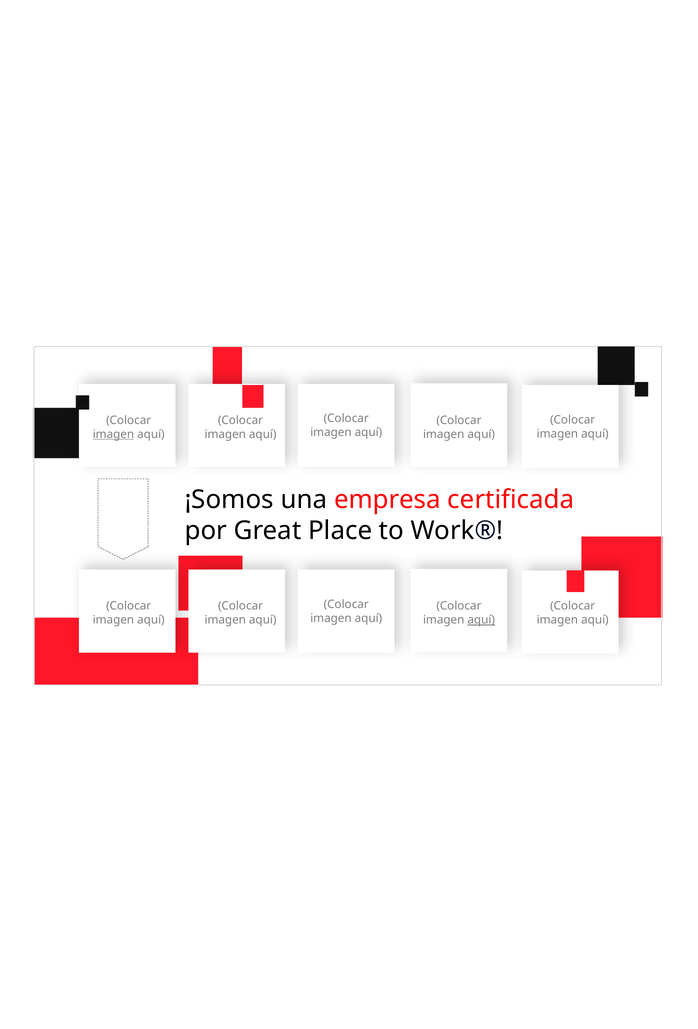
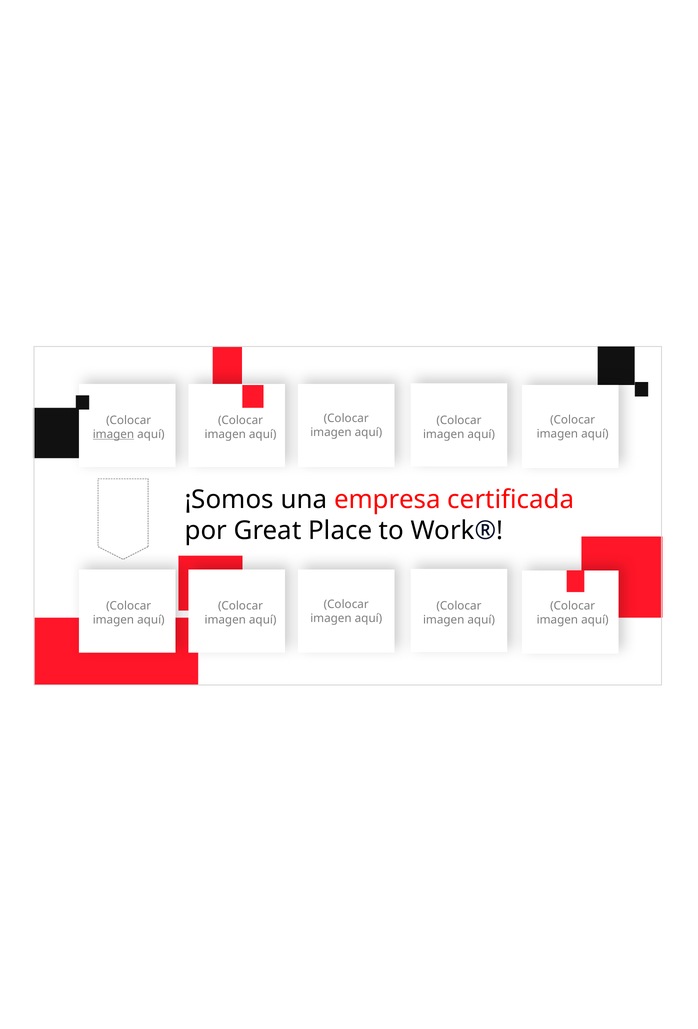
aquí underline: present -> none (481, 620)
